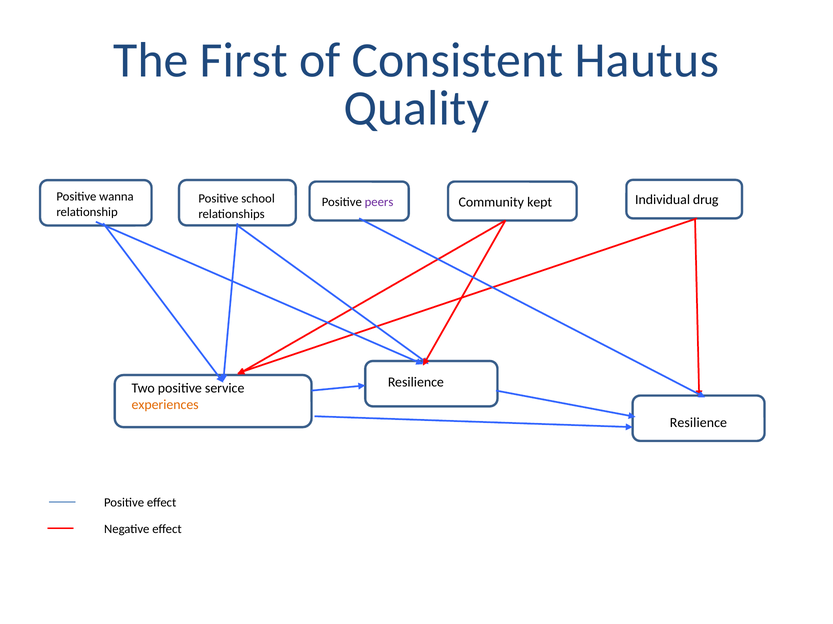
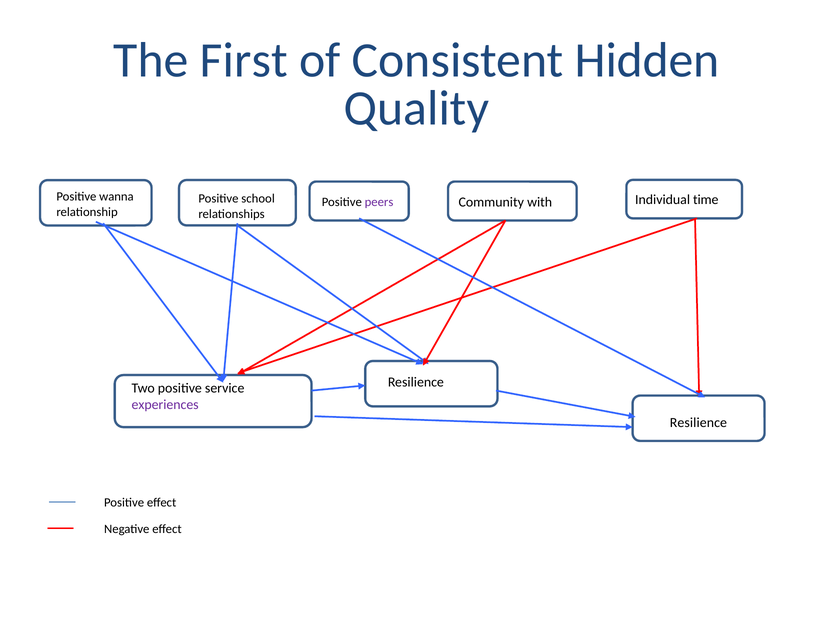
Hautus: Hautus -> Hidden (647, 61)
kept: kept -> with (540, 202)
drug: drug -> time (706, 200)
experiences colour: orange -> purple (165, 405)
